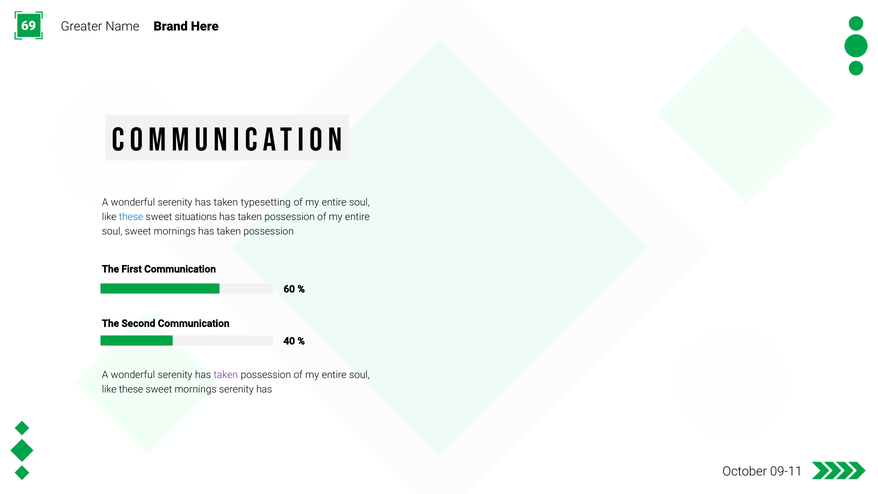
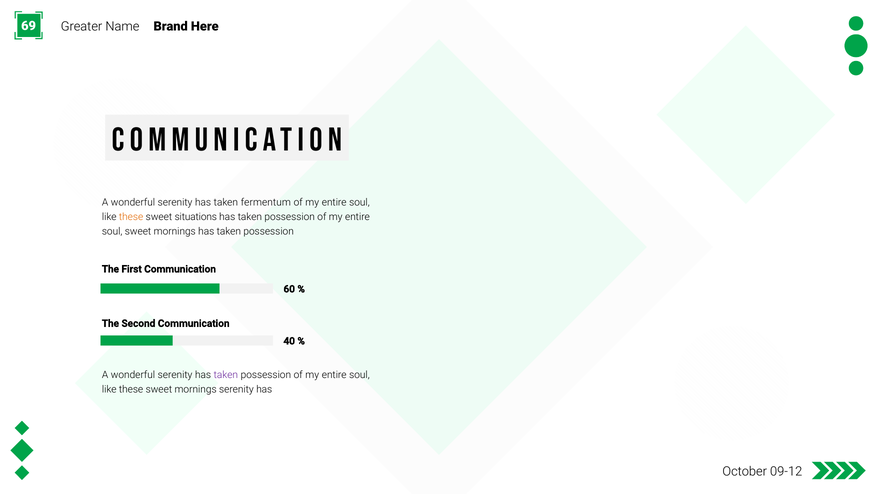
typesetting: typesetting -> fermentum (266, 202)
these colour: blue -> orange (131, 217)
09-11: 09-11 -> 09-12 (786, 471)
